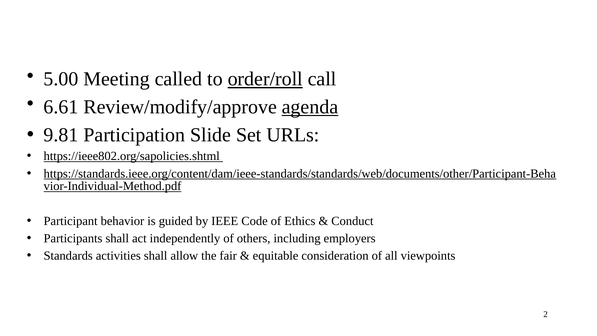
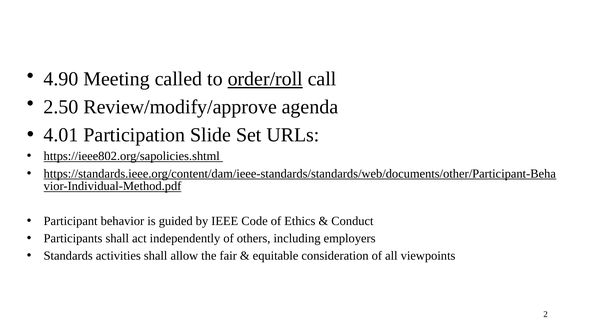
5.00: 5.00 -> 4.90 (61, 79)
6.61: 6.61 -> 2.50 (61, 107)
agenda underline: present -> none (310, 107)
9.81: 9.81 -> 4.01 (61, 135)
